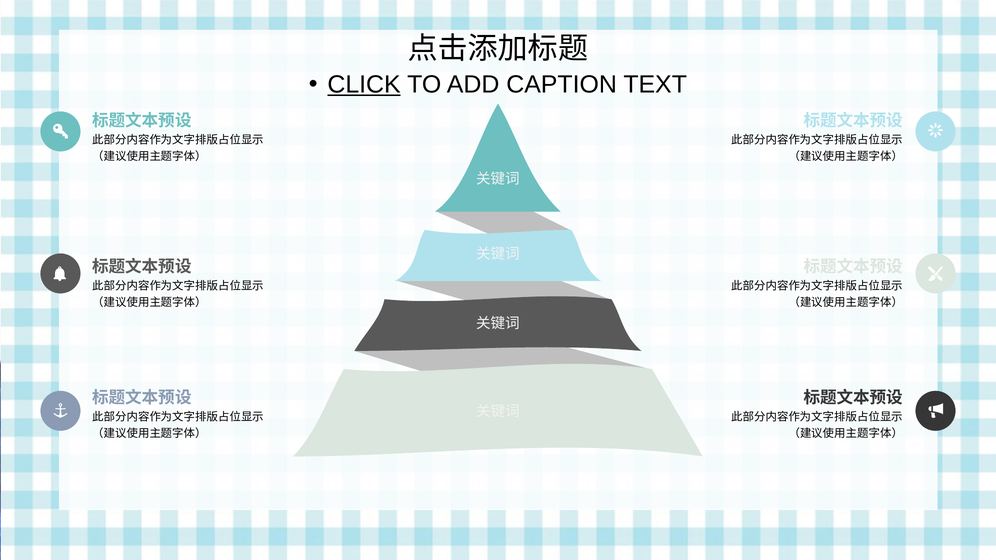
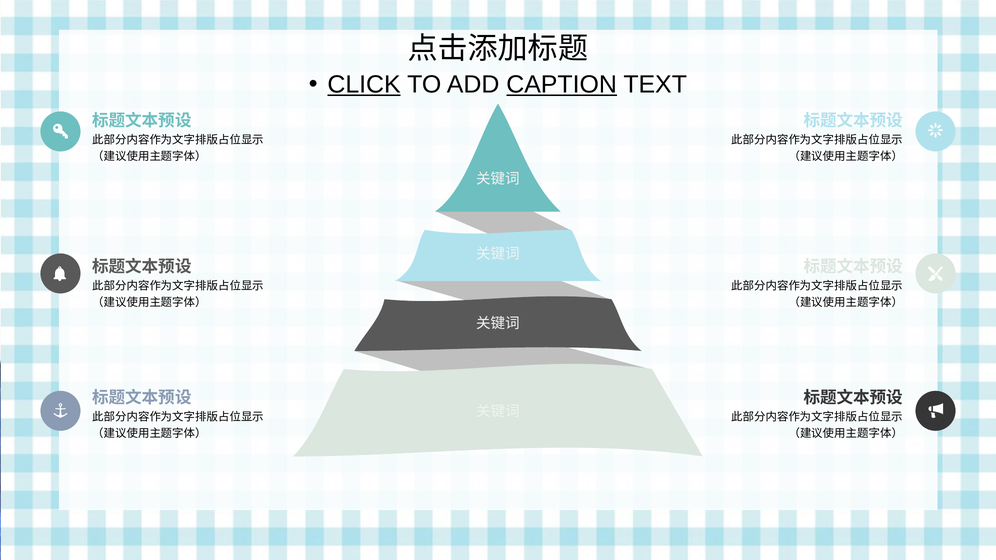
CAPTION underline: none -> present (562, 84)
